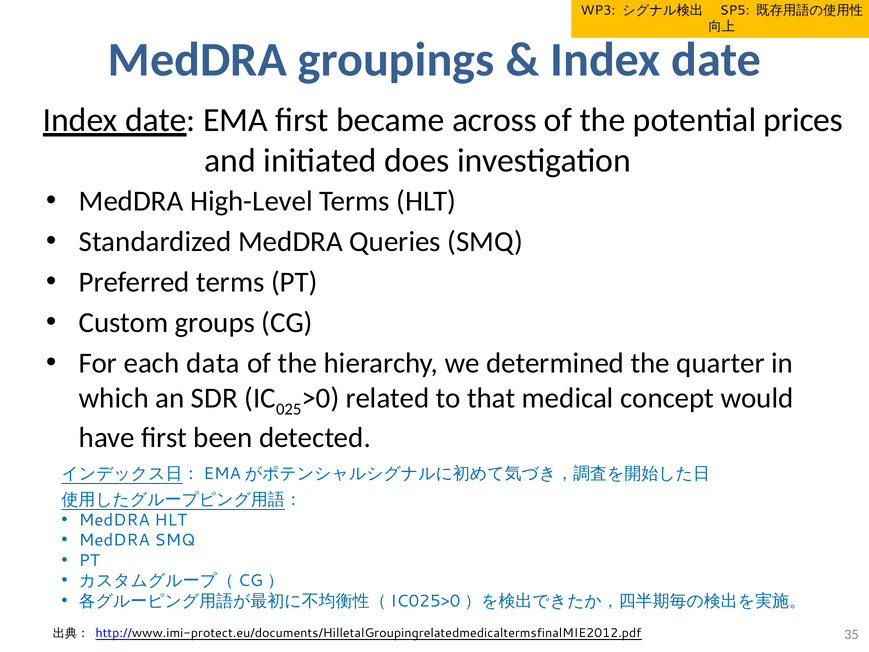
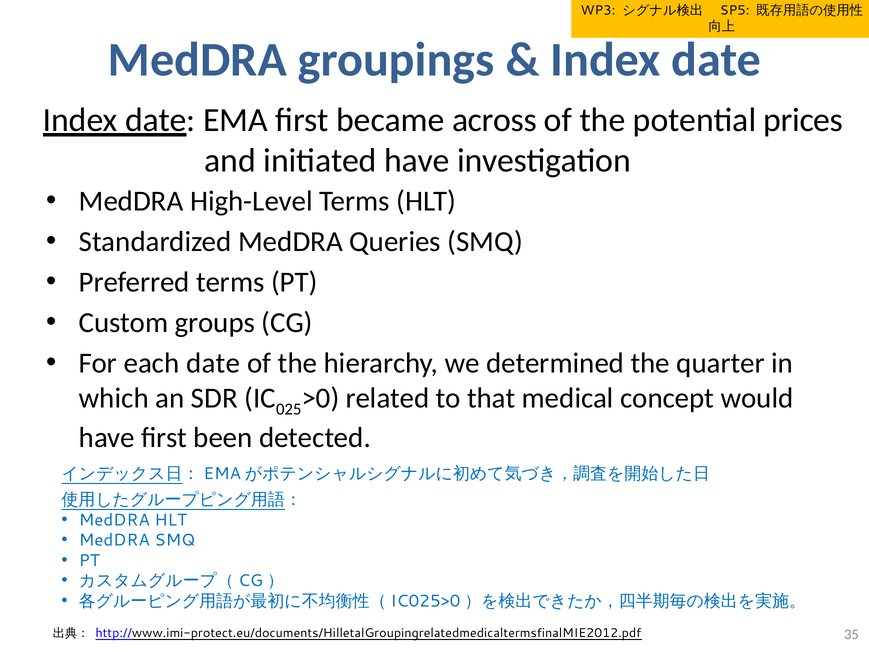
initiated does: does -> have (417, 161)
each data: data -> date (213, 363)
